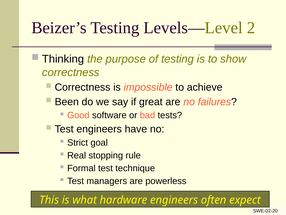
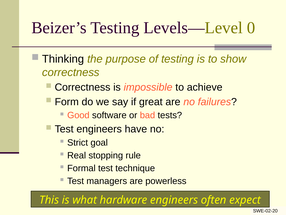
2: 2 -> 0 (251, 28)
Been: Been -> Form (67, 102)
